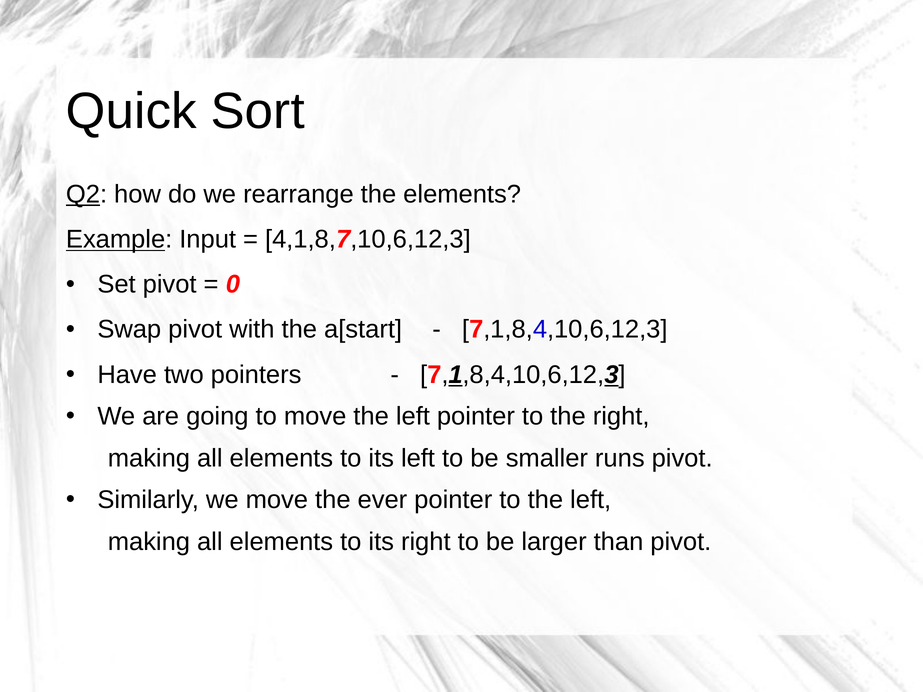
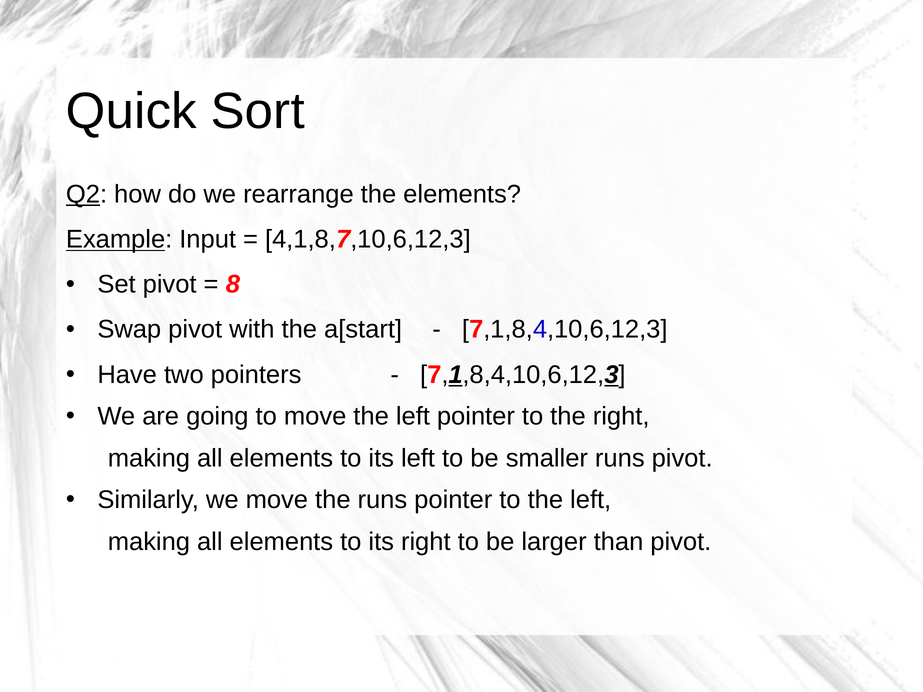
0: 0 -> 8 (233, 284)
the ever: ever -> runs (382, 500)
